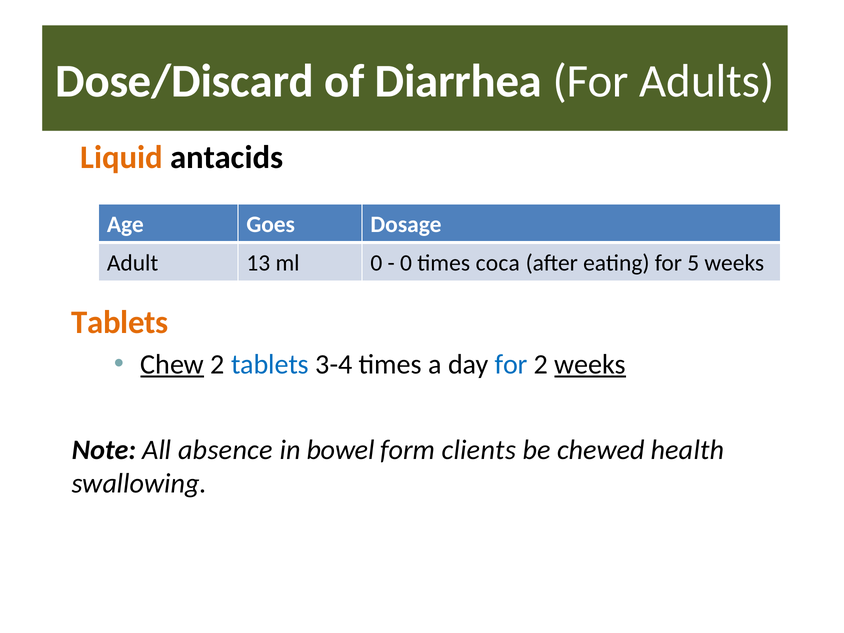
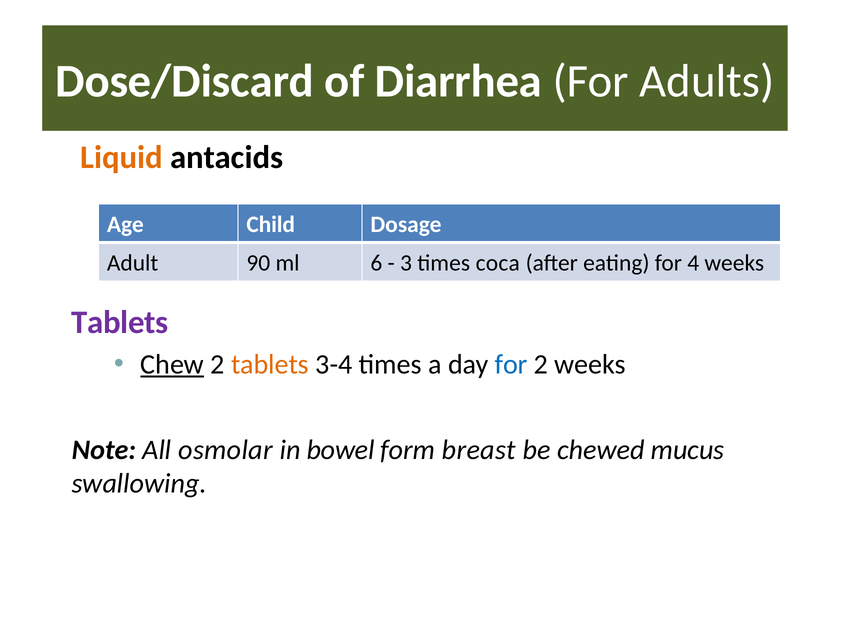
Goes: Goes -> Child (271, 224)
13: 13 -> 90 (258, 263)
ml 0: 0 -> 6 (376, 263)
0: 0 -> 3 (406, 263)
5: 5 -> 4 (693, 263)
Tablets colour: orange -> purple (120, 323)
tablets colour: blue -> orange (270, 364)
weeks underline: present -> none (590, 364)
absence: absence -> osmolar (226, 450)
clients: clients -> breast (479, 450)
health: health -> mucus (688, 450)
